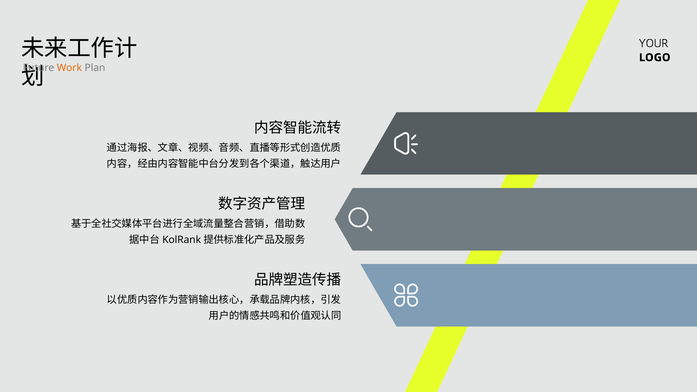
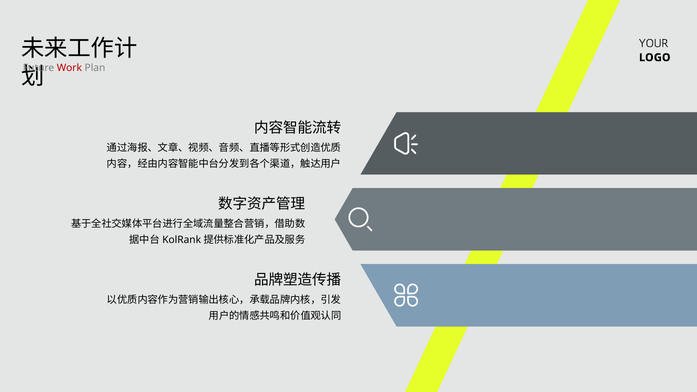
Work colour: orange -> red (69, 68)
